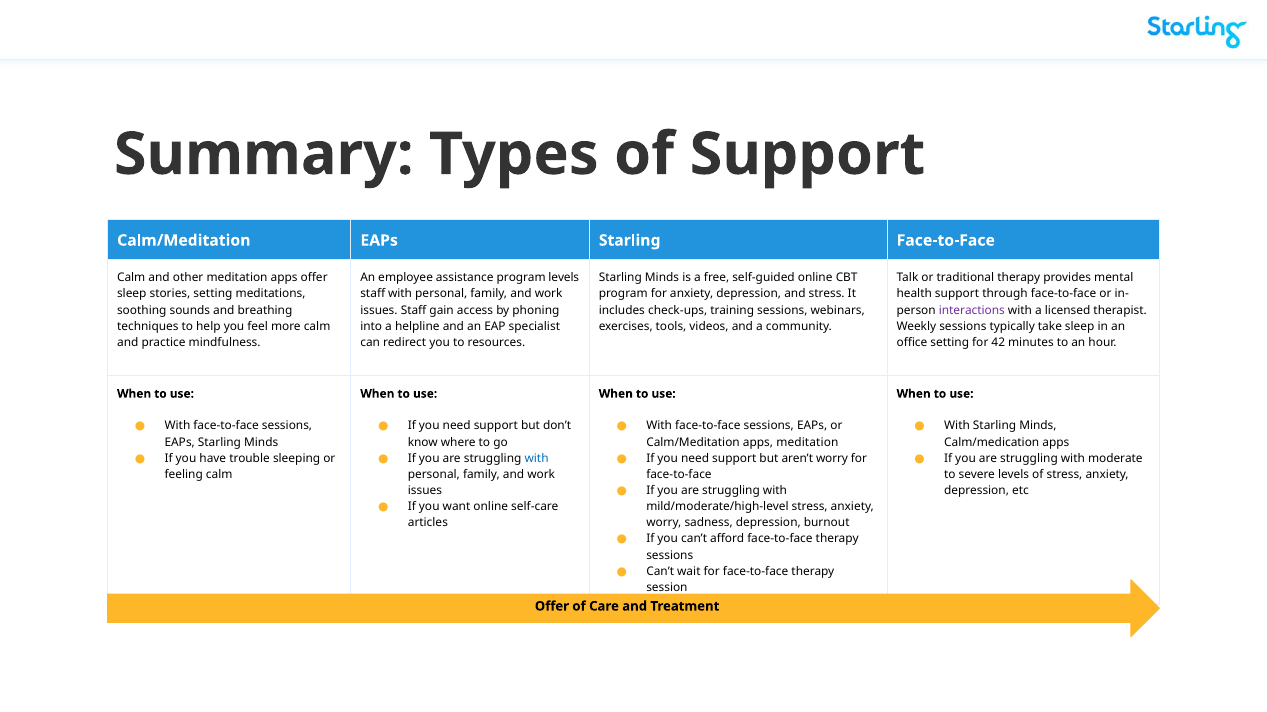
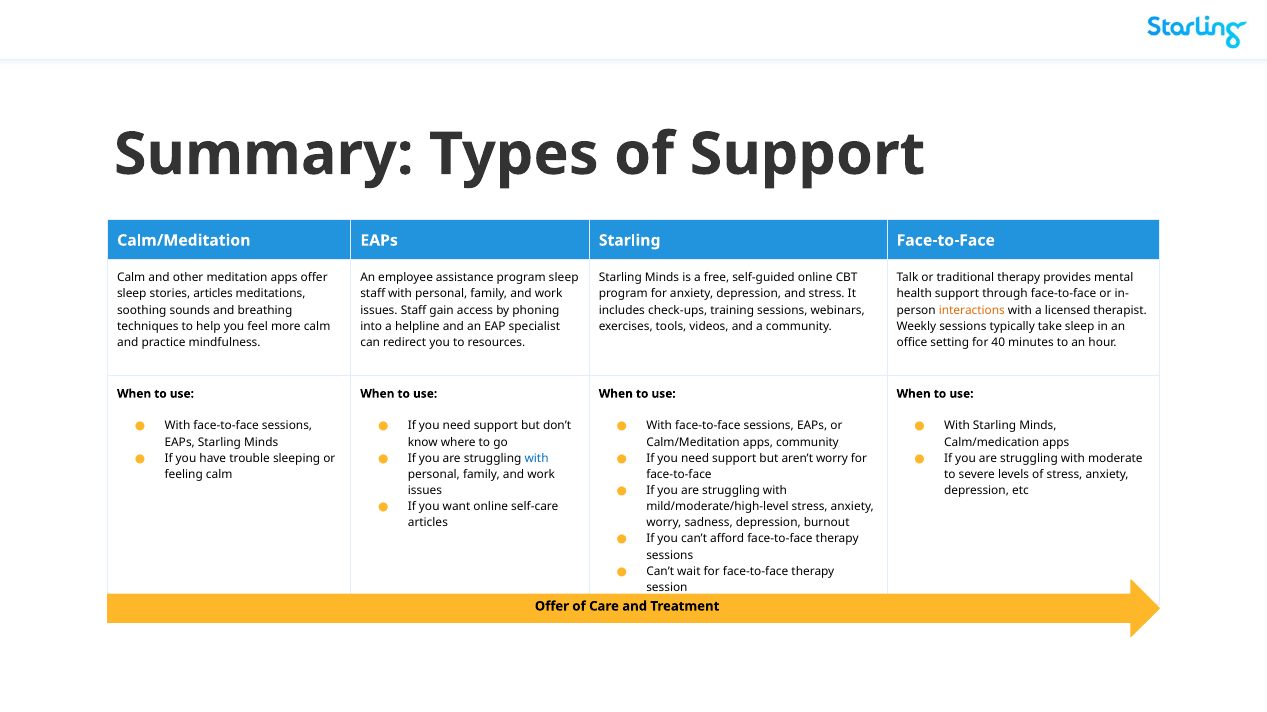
program levels: levels -> sleep (564, 278)
stories setting: setting -> articles (213, 294)
interactions colour: purple -> orange (972, 311)
42: 42 -> 40 (998, 343)
apps meditation: meditation -> community (807, 443)
